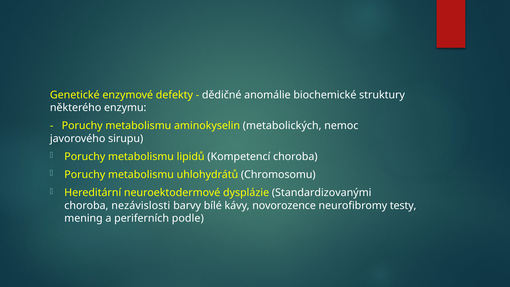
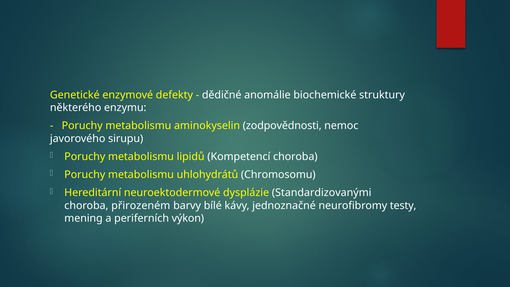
metabolických: metabolických -> zodpovědnosti (282, 126)
nezávislosti: nezávislosti -> přirozeném (141, 205)
novorozence: novorozence -> jednoznačné (284, 205)
podle: podle -> výkon (188, 218)
